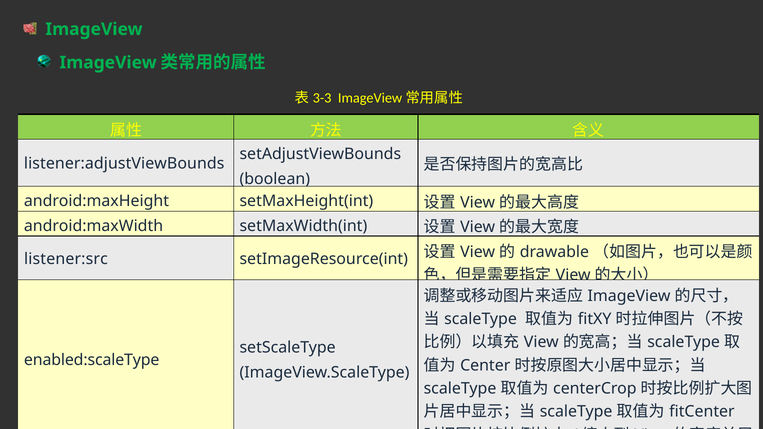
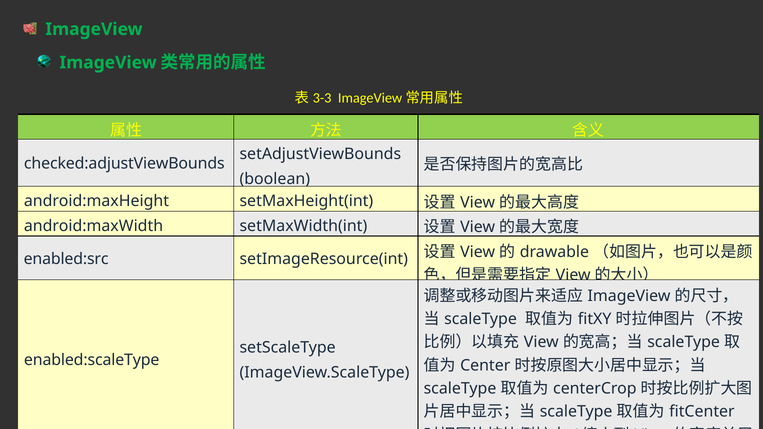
listener:adjustViewBounds: listener:adjustViewBounds -> checked:adjustViewBounds (124, 164)
listener:src: listener:src -> enabled:src (66, 259)
